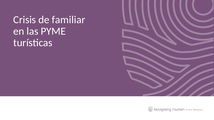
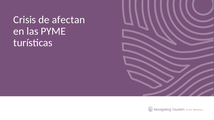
familiar: familiar -> afectan (69, 20)
